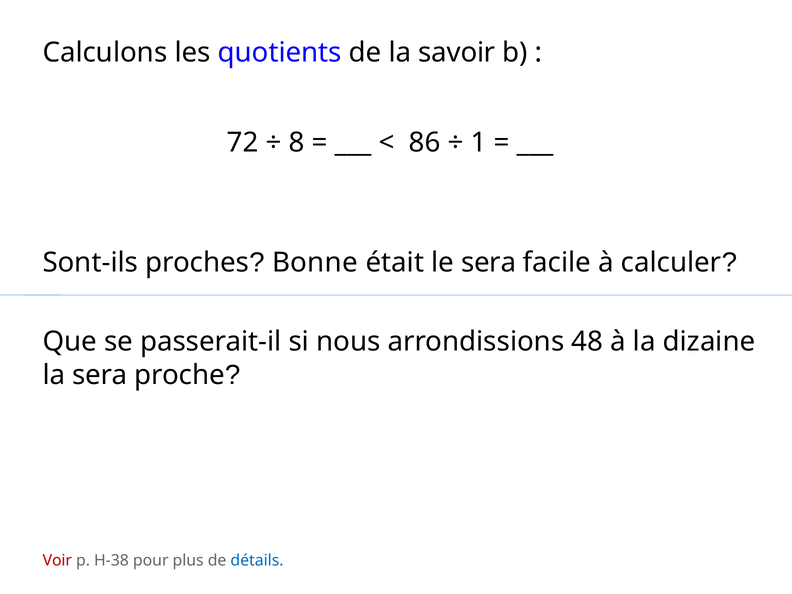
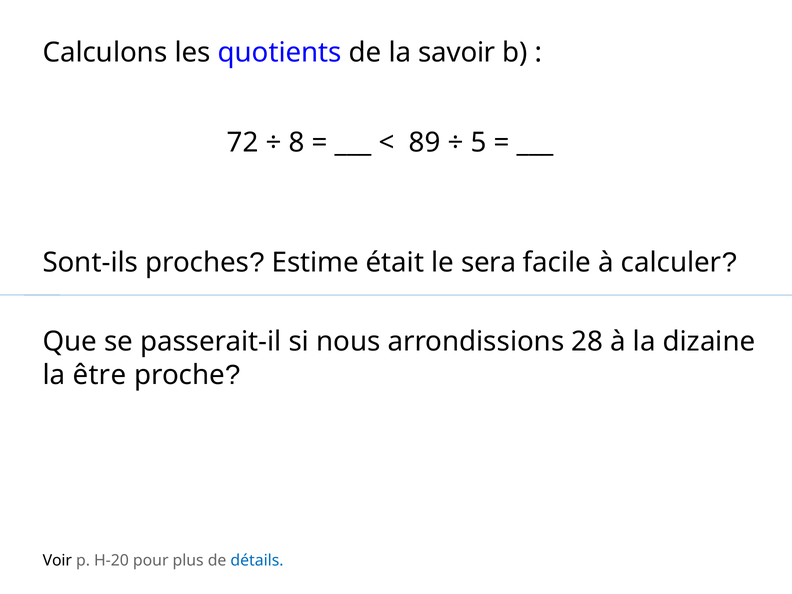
86: 86 -> 89 (425, 143)
1: 1 -> 5 (479, 143)
Bonne: Bonne -> Estime (315, 263)
48: 48 -> 28 (587, 342)
la sera: sera -> être (100, 375)
Voir colour: red -> black (57, 561)
H-38: H-38 -> H-20 (111, 561)
